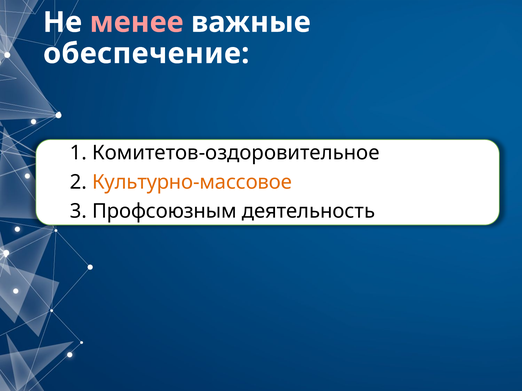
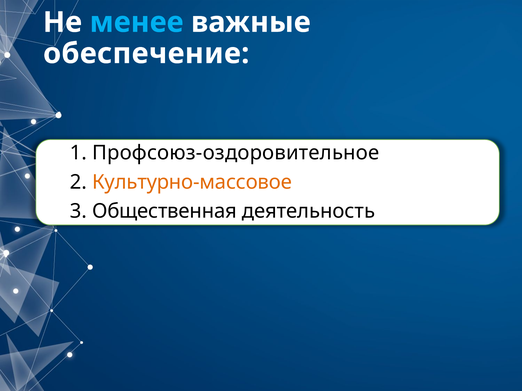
менее colour: pink -> light blue (137, 22)
Комитетов-оздоровительное: Комитетов-оздоровительное -> Профсоюз-оздоровительное (236, 153)
Профсоюзным: Профсоюзным -> Общественная (164, 212)
